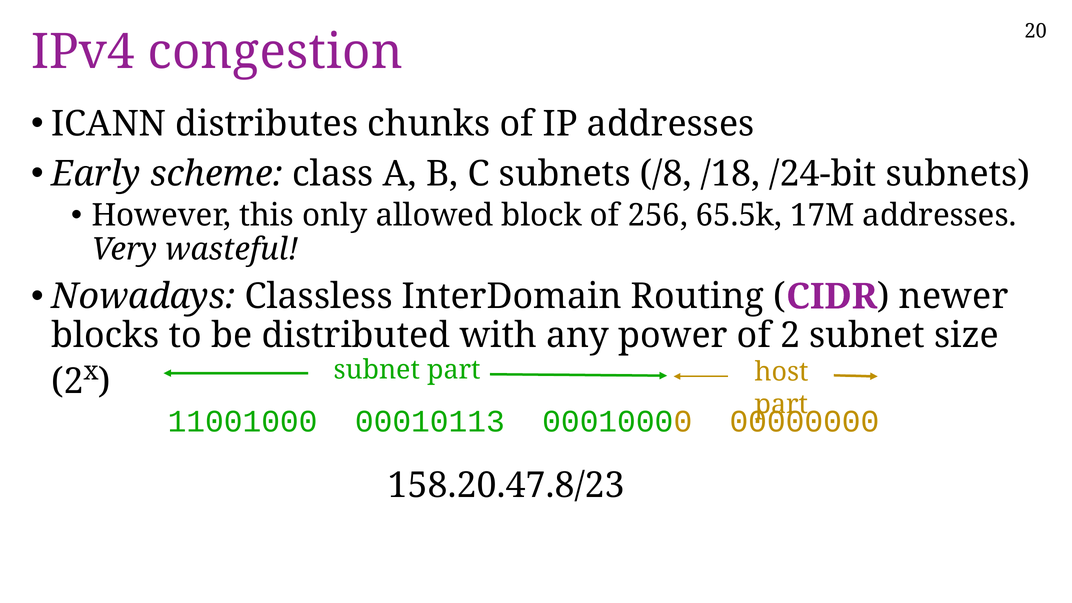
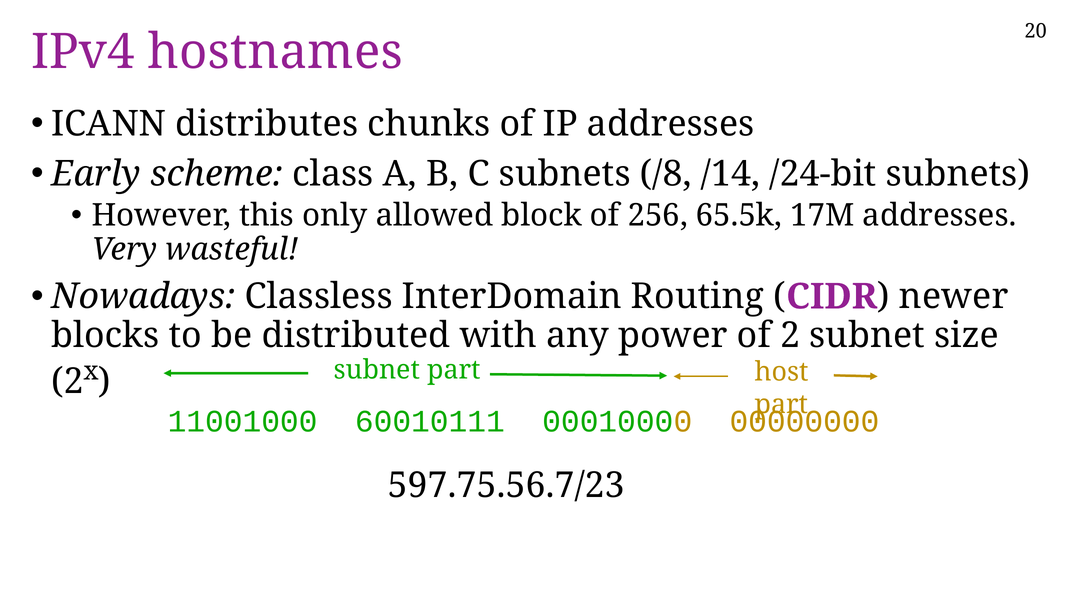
congestion: congestion -> hostnames (275, 52)
/18: /18 -> /14 (730, 174)
00010113: 00010113 -> 60010111 (430, 421)
158.20.47.8/23: 158.20.47.8/23 -> 597.75.56.7/23 (506, 486)
